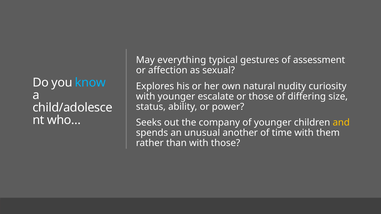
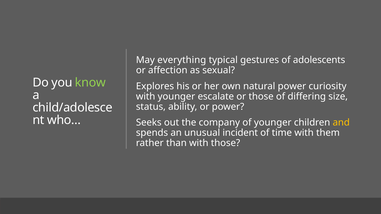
assessment: assessment -> adolescents (319, 60)
know colour: light blue -> light green (90, 83)
natural nudity: nudity -> power (292, 86)
another: another -> incident (240, 133)
